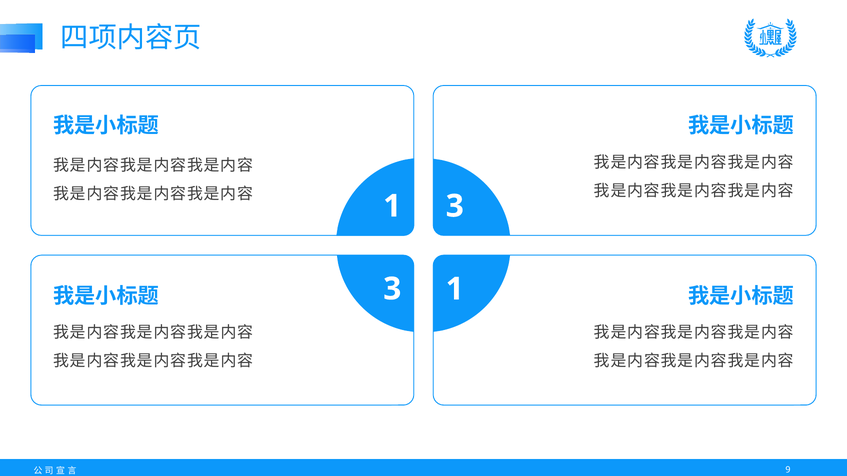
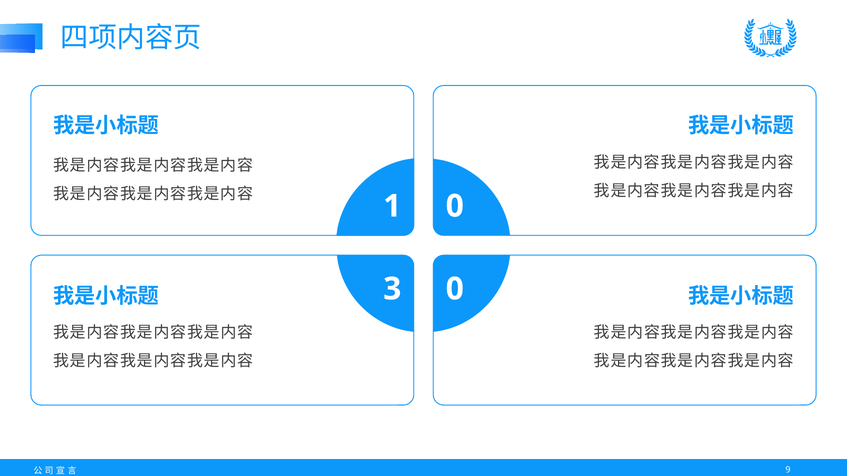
1 3: 3 -> 0 (455, 206)
3 1: 1 -> 0 (455, 289)
